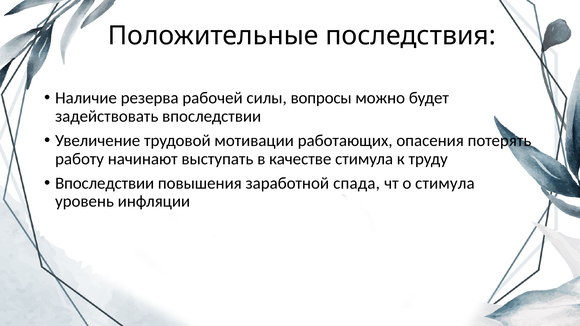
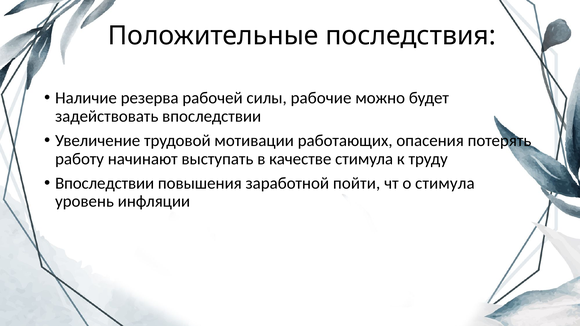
вопросы: вопросы -> рабочие (321, 98)
спада: спада -> пойти (357, 183)
